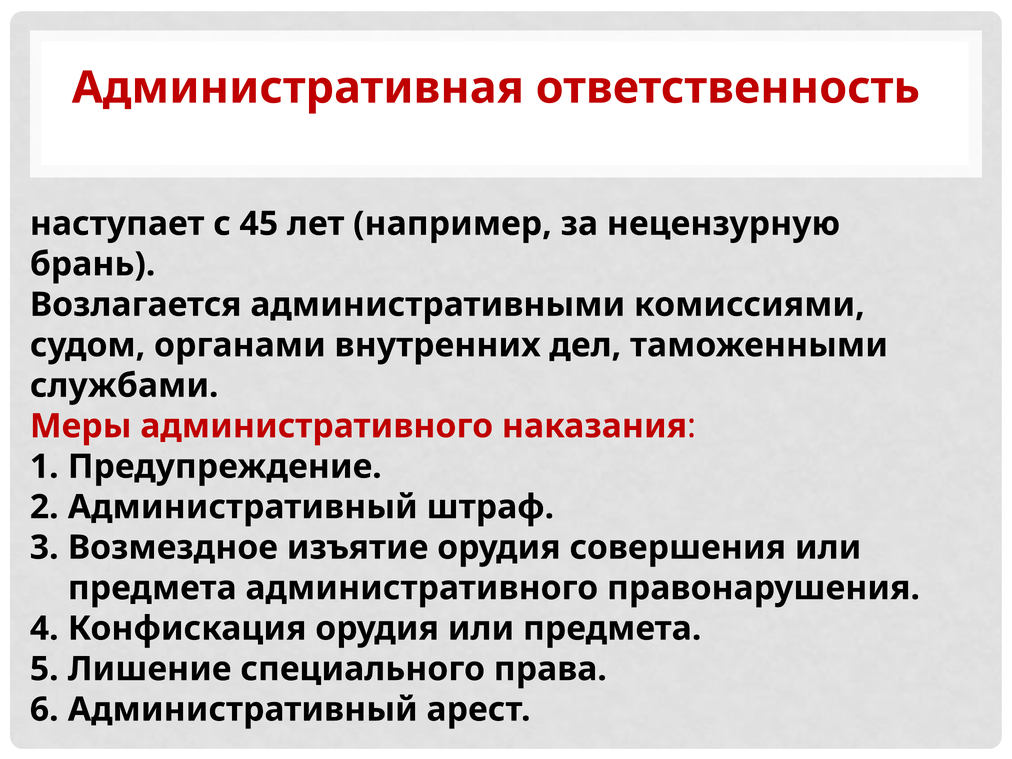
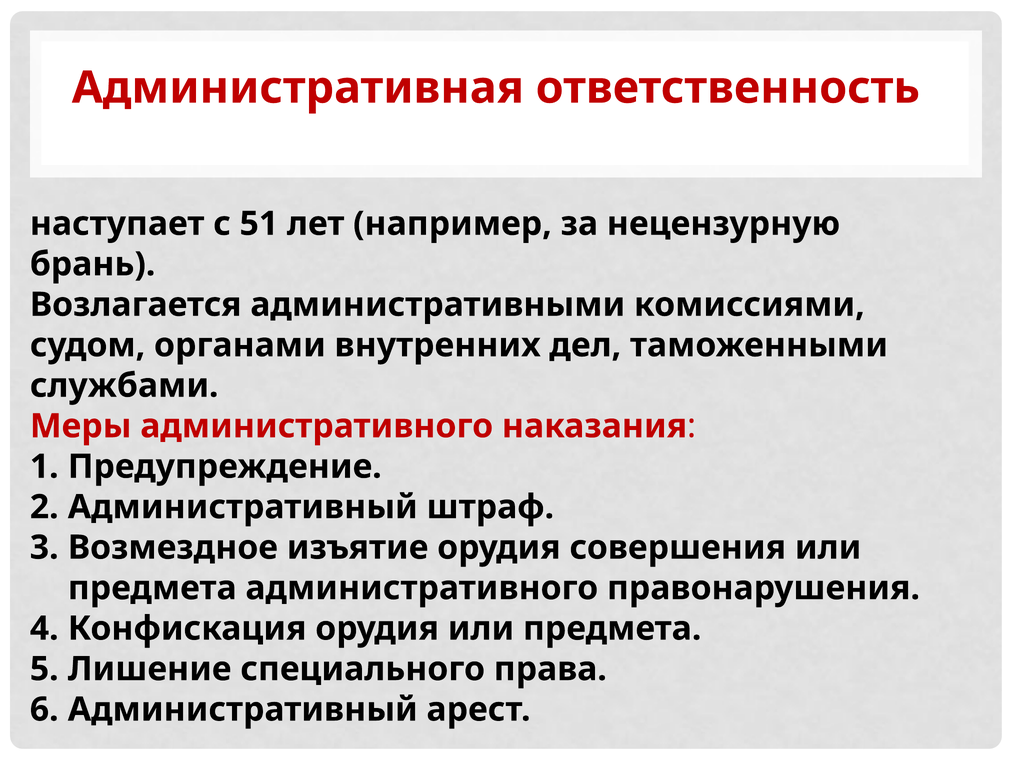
45: 45 -> 51 (259, 224)
